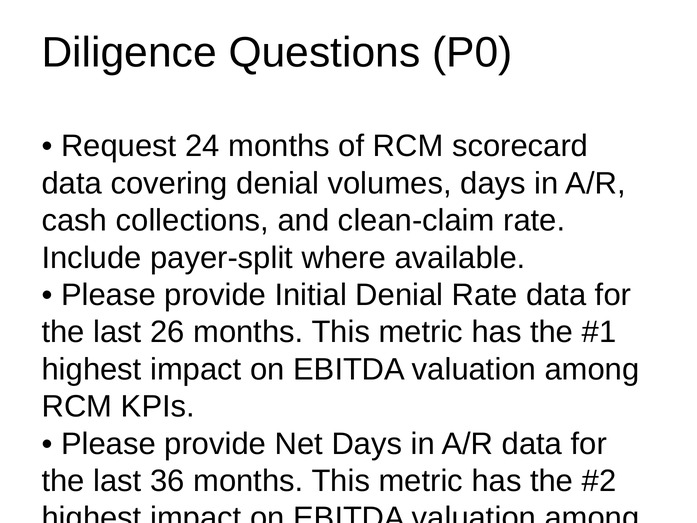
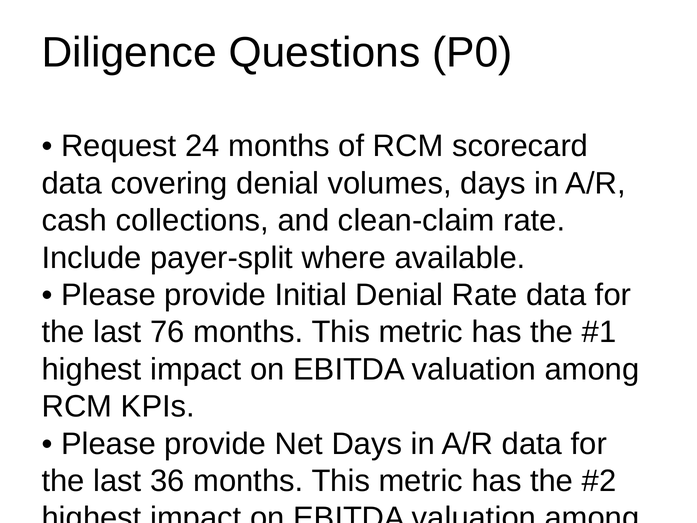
26: 26 -> 76 (167, 332)
